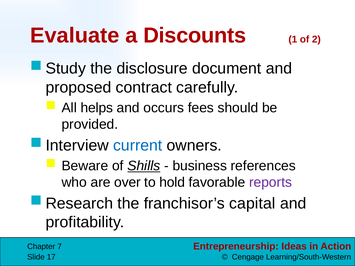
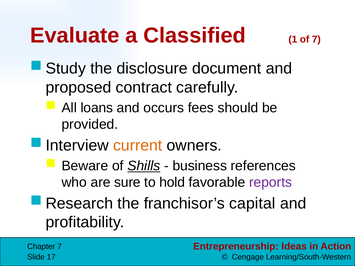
Discounts: Discounts -> Classified (195, 36)
of 2: 2 -> 7 (316, 39)
helps: helps -> loans (97, 108)
current colour: blue -> orange (138, 146)
over: over -> sure (127, 182)
